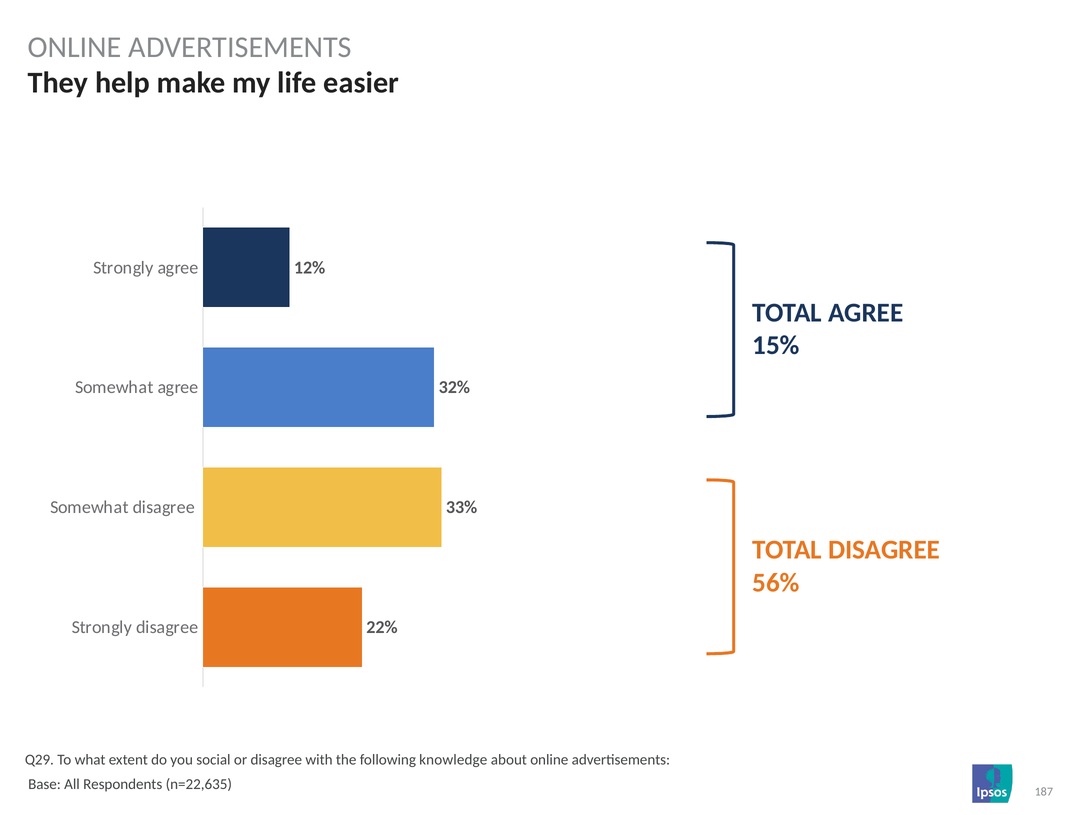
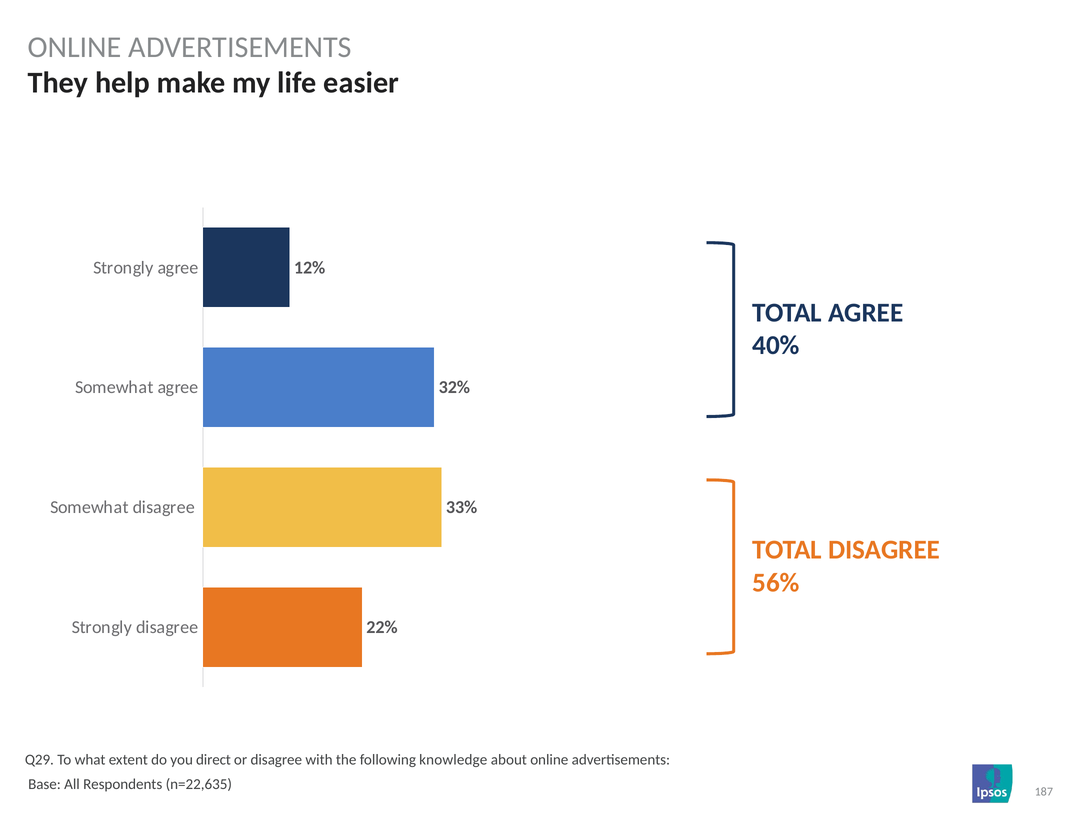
15%: 15% -> 40% (776, 345)
social: social -> direct (213, 760)
